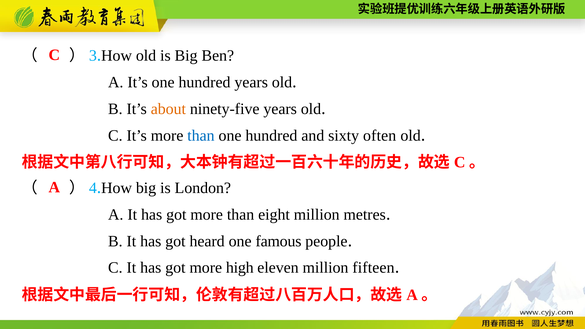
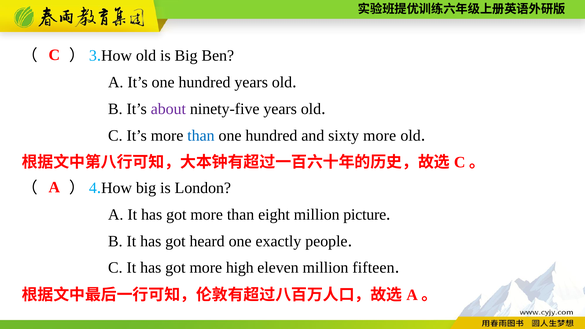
about colour: orange -> purple (168, 109)
sixty often: often -> more (380, 136)
metres: metres -> picture (365, 215)
famous: famous -> exactly (278, 241)
